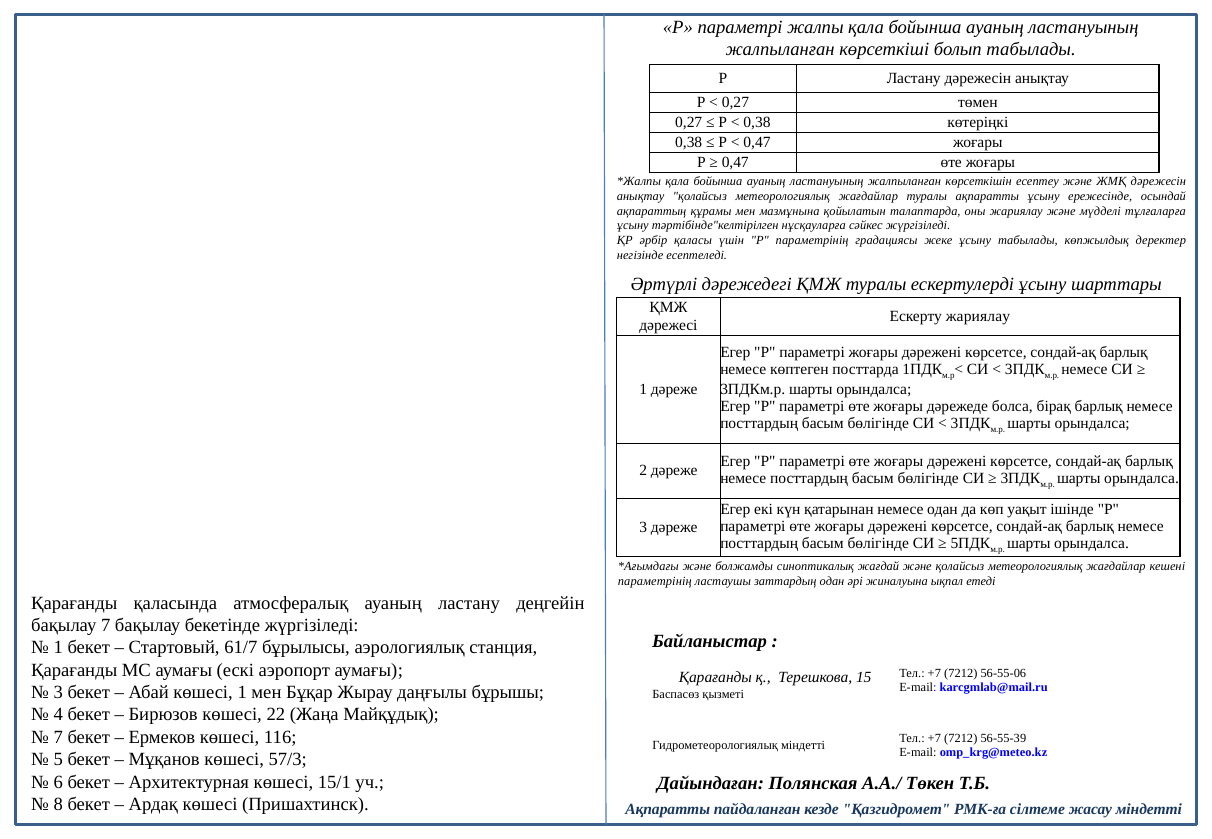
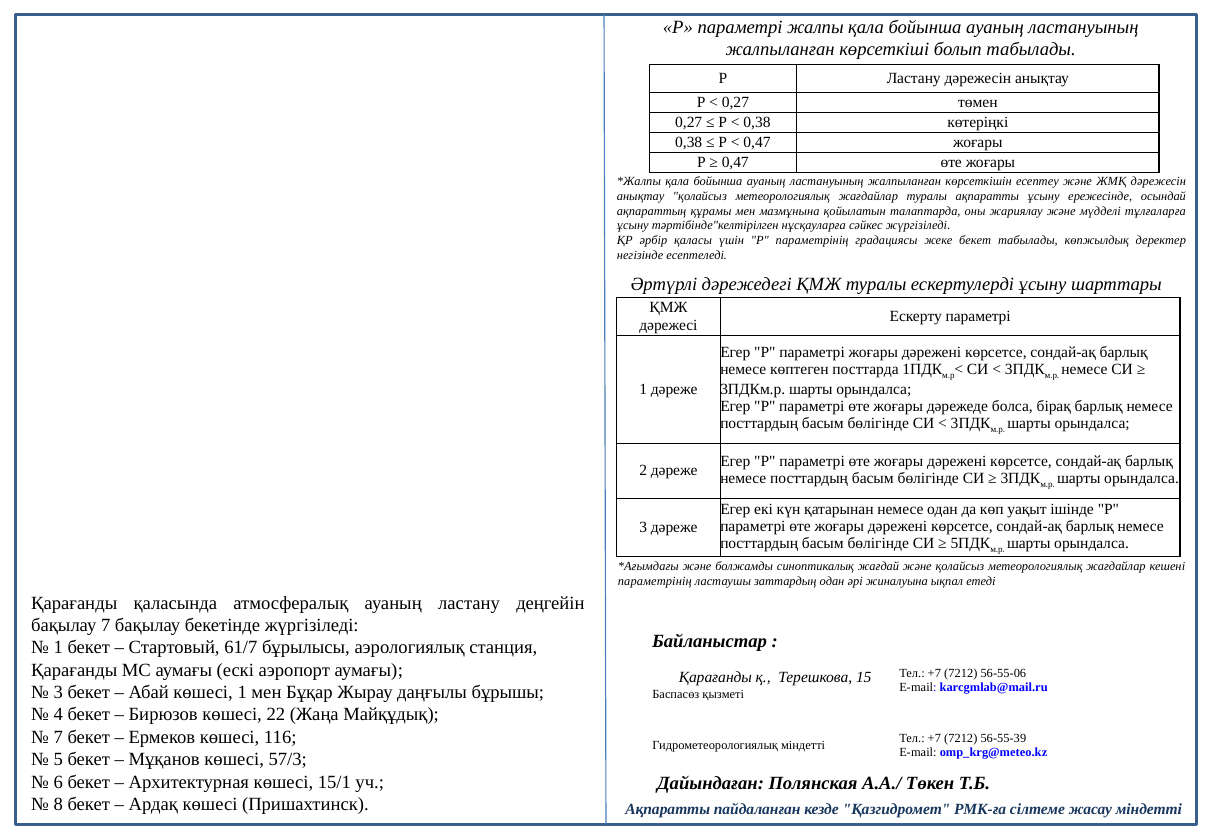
жеке ұсыну: ұсыну -> бекет (975, 241)
Ескерту жариялау: жариялау -> параметрі (978, 316)
